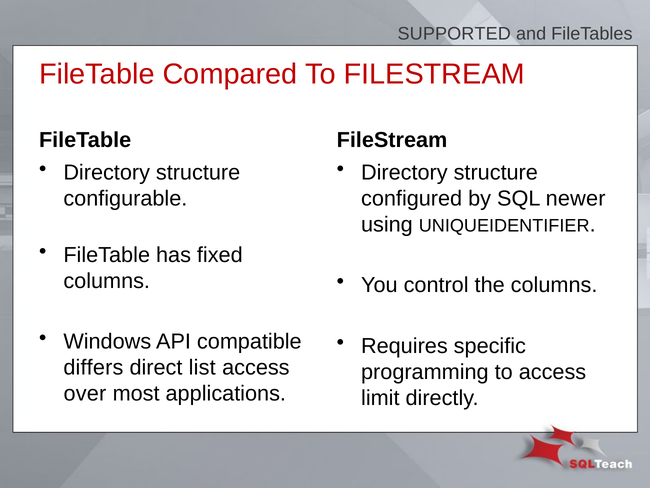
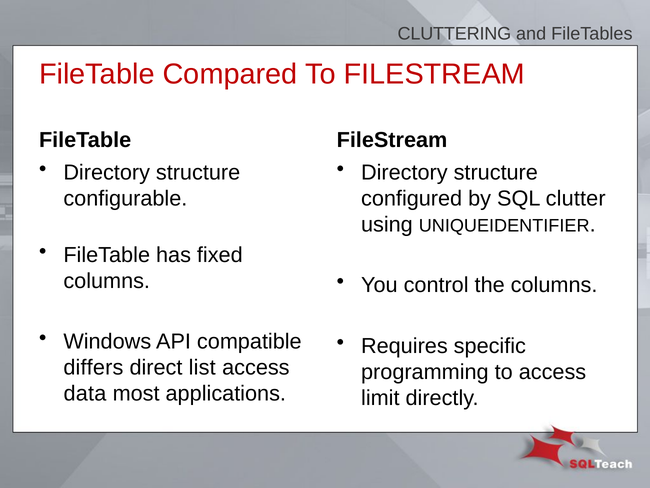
SUPPORTED: SUPPORTED -> CLUTTERING (454, 34)
newer: newer -> clutter (576, 198)
over: over -> data (85, 393)
